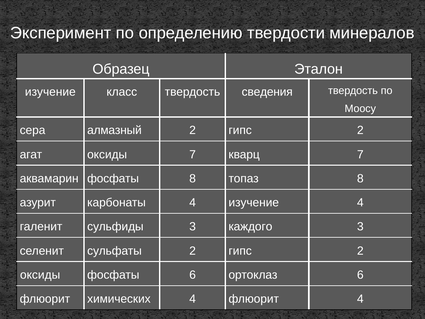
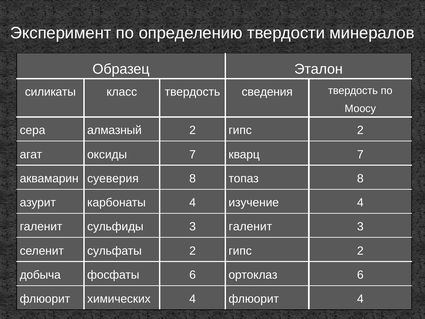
изучение: изучение -> силикаты (50, 92)
аквамарин фосфаты: фосфаты -> суеверия (113, 178)
3 каждого: каждого -> галенит (250, 227)
оксиды: оксиды -> добыча (40, 275)
